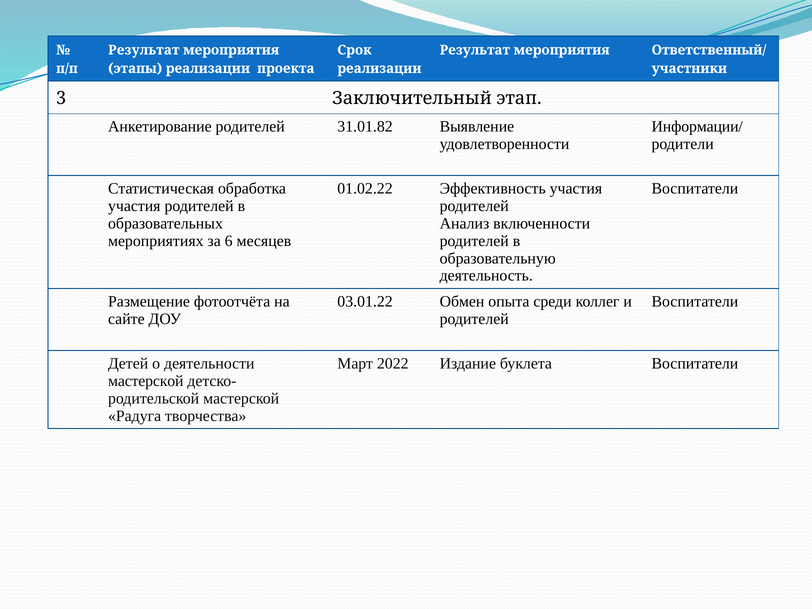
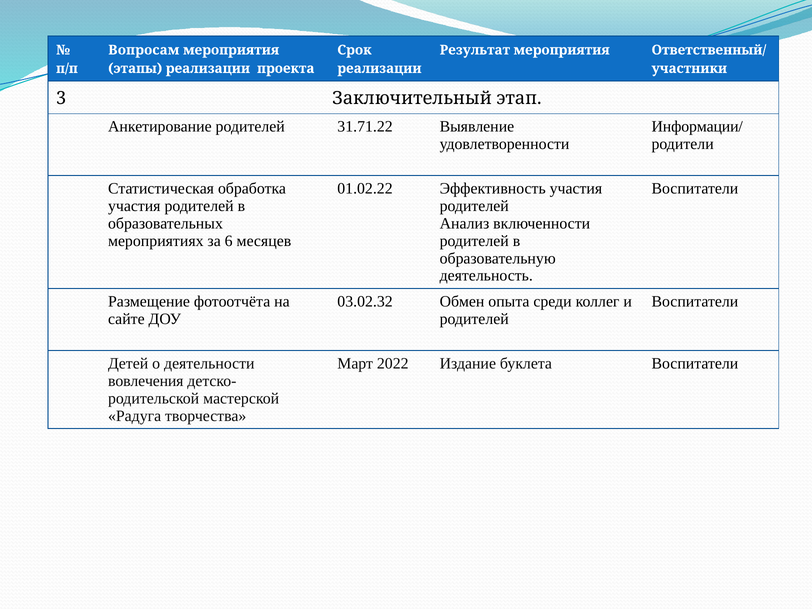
Результат: Результат -> Вопросам (144, 50)
31.01.82: 31.01.82 -> 31.71.22 (365, 127)
03.01.22: 03.01.22 -> 03.02.32 (365, 301)
мастерской: мастерской -> вовлечения (146, 381)
